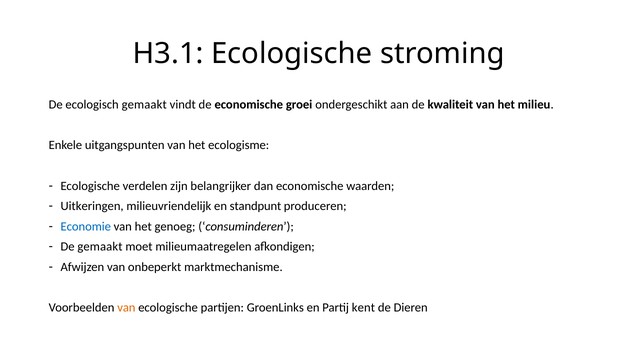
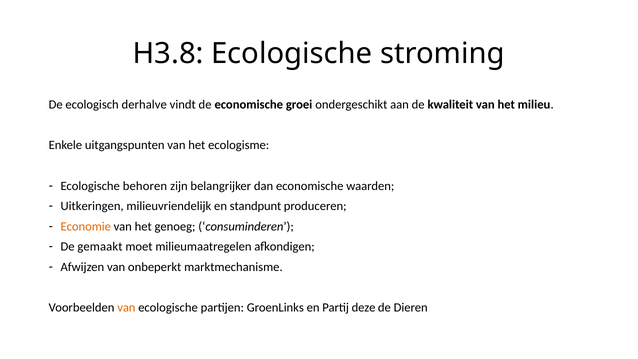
H3.1: H3.1 -> H3.8 (168, 54)
ecologisch gemaakt: gemaakt -> derhalve (144, 105)
verdelen: verdelen -> behoren (145, 186)
Economie colour: blue -> orange (86, 226)
kent: kent -> deze (364, 307)
